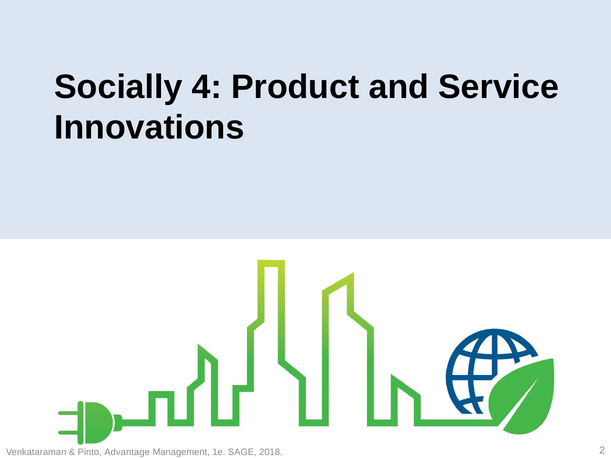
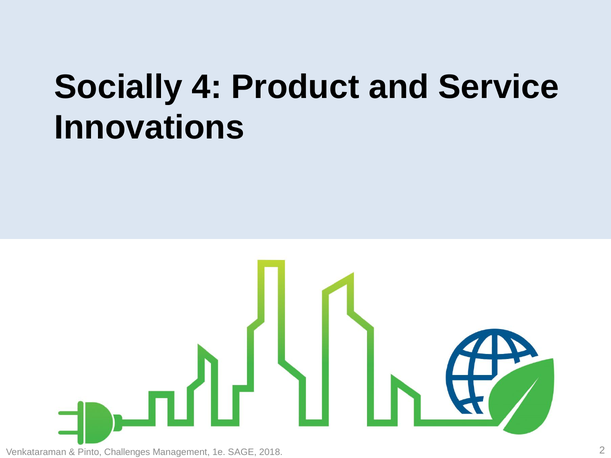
Advantage: Advantage -> Challenges (127, 452)
